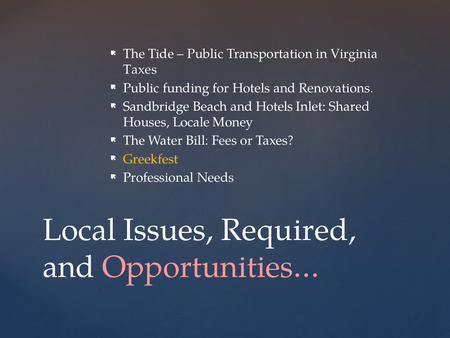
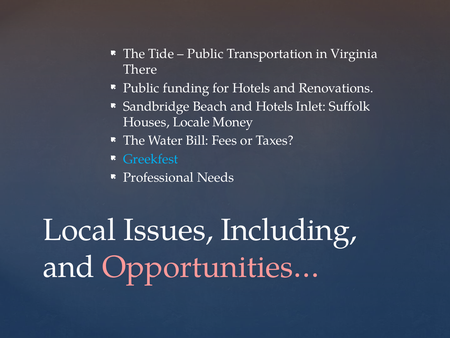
Taxes: Taxes -> There (140, 70)
Shared: Shared -> Suffolk (350, 106)
Greekfest colour: yellow -> light blue (151, 159)
Required: Required -> Including (289, 230)
